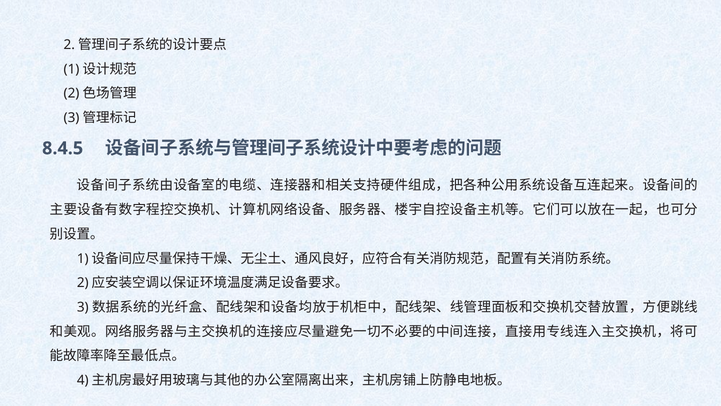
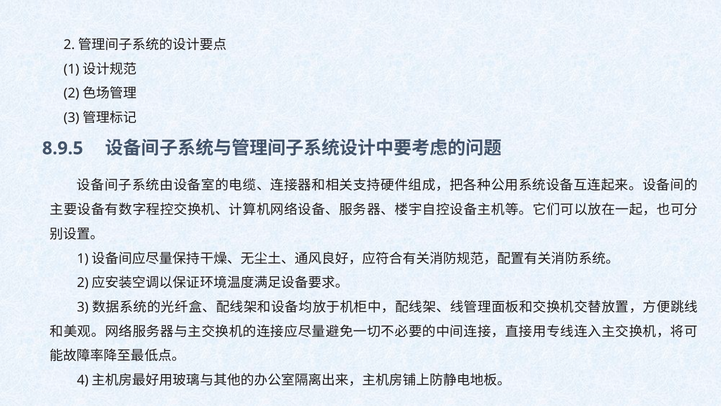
8.4.5: 8.4.5 -> 8.9.5 (63, 148)
